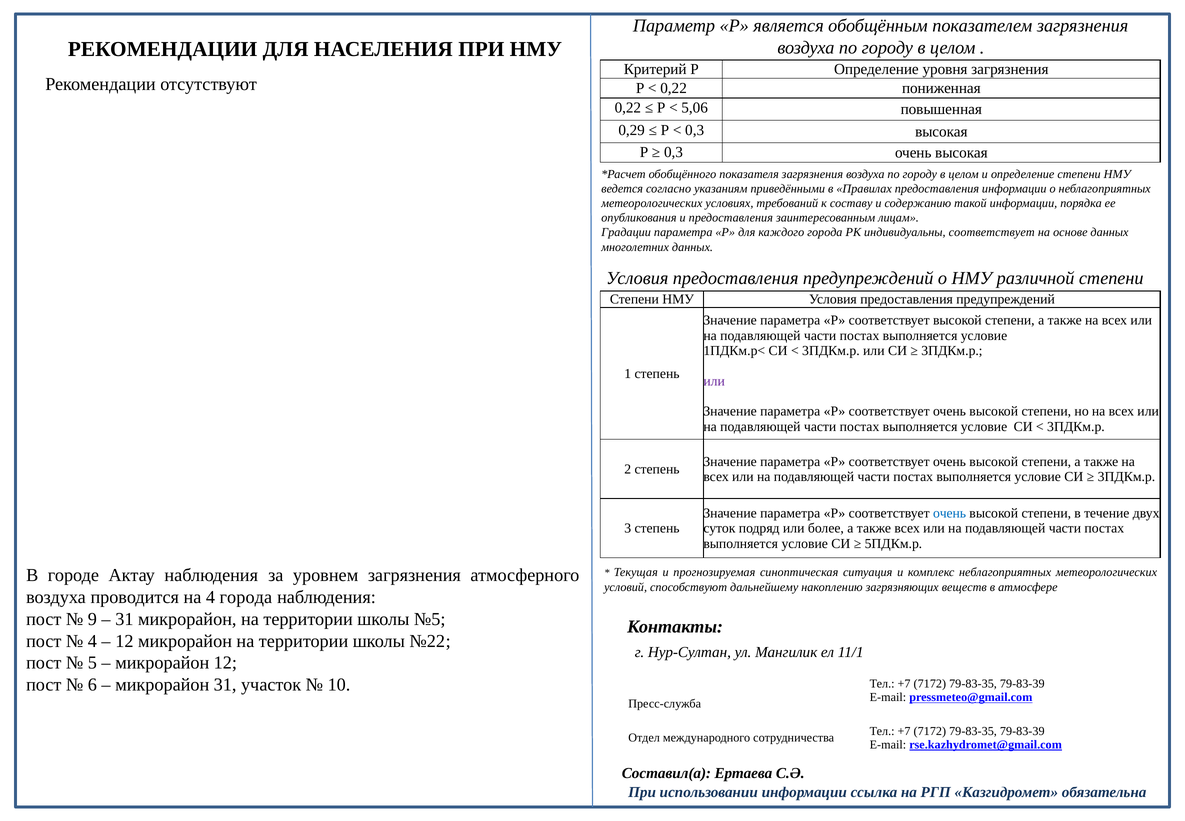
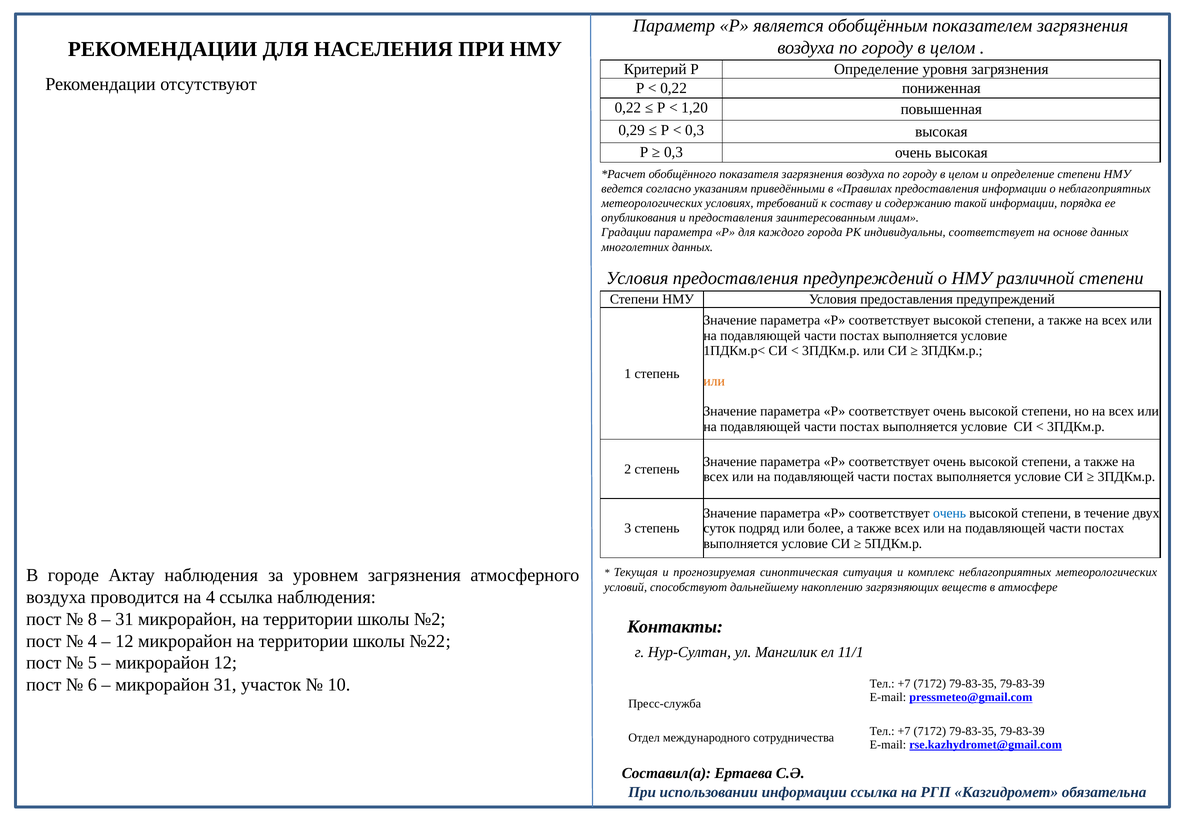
5,06: 5,06 -> 1,20 (695, 107)
или colour: purple -> orange (714, 381)
4 города: города -> ссылка (246, 597)
9: 9 -> 8 (92, 619)
№5: №5 -> №2 (430, 619)
